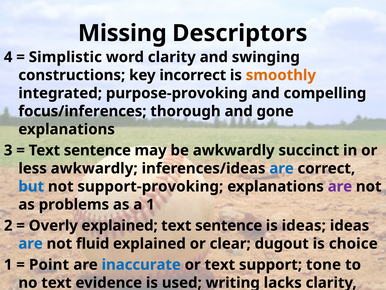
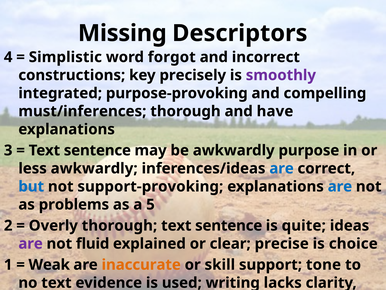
word clarity: clarity -> forgot (172, 57)
swinging: swinging -> incorrect (266, 57)
incorrect: incorrect -> precisely (193, 75)
smoothly colour: orange -> purple (281, 75)
focus/inferences: focus/inferences -> must/inferences (82, 111)
gone: gone -> have (275, 111)
succinct: succinct -> purpose (309, 150)
are colour: purple -> blue (340, 186)
a 1: 1 -> 5 (150, 204)
Overly explained: explained -> thorough (119, 225)
is ideas: ideas -> quite (304, 225)
are colour: blue -> purple (31, 243)
dugout: dugout -> precise (282, 243)
Point: Point -> Weak (49, 264)
inaccurate colour: blue -> orange (141, 264)
or text: text -> skill (220, 264)
